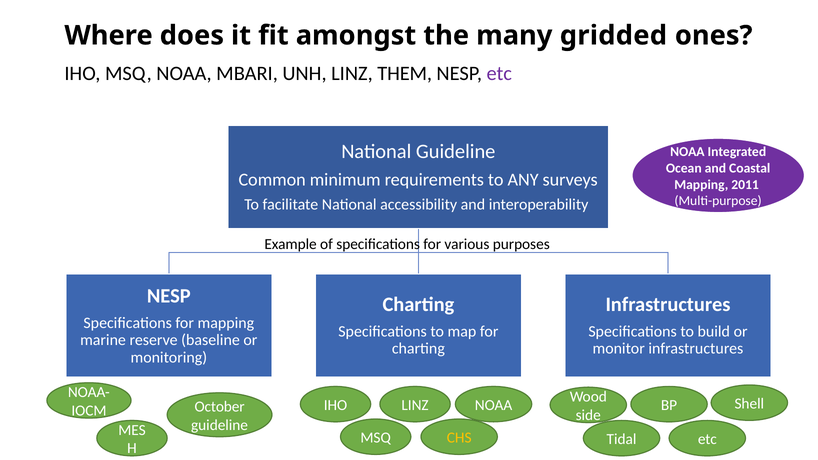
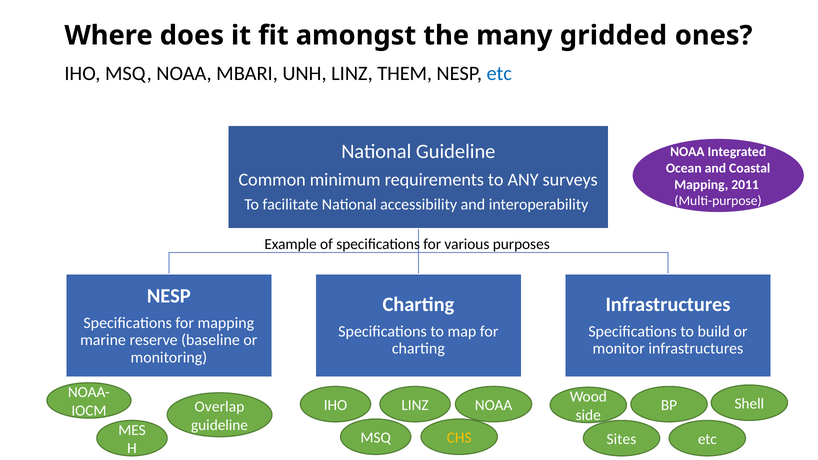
etc colour: purple -> blue (499, 73)
October: October -> Overlap (219, 407)
Tidal: Tidal -> Sites (621, 439)
